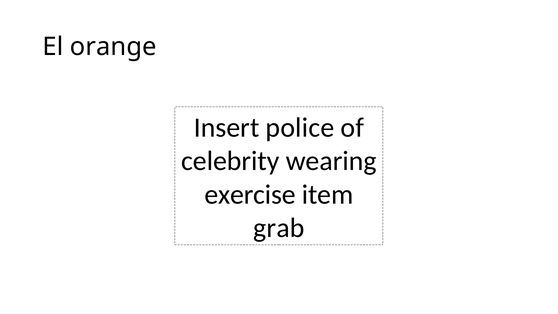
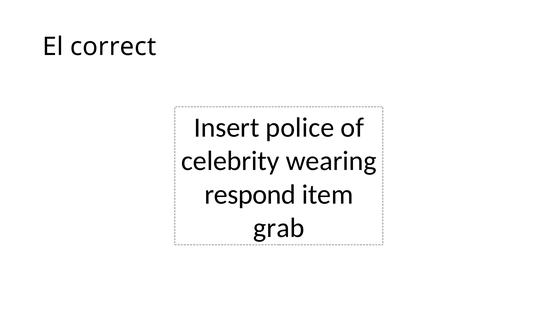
orange: orange -> correct (113, 47)
exercise: exercise -> respond (250, 195)
